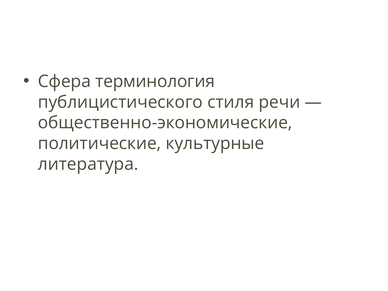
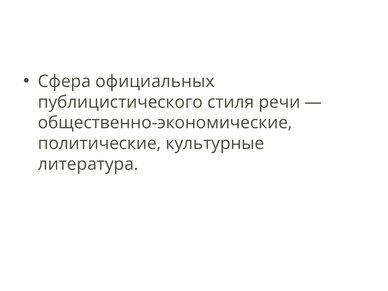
терминология: терминология -> официальных (155, 81)
